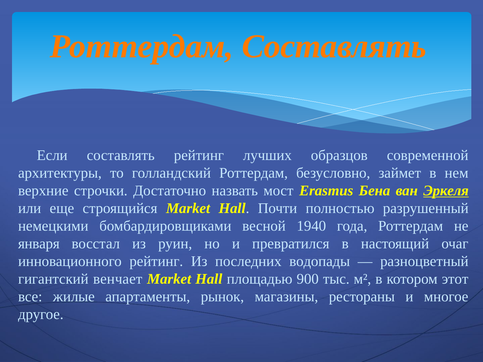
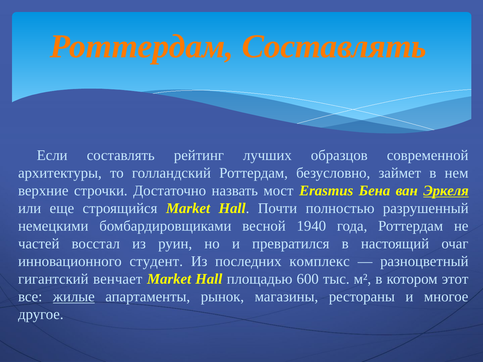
января: января -> частей (39, 244)
инновационного рейтинг: рейтинг -> студент (156, 261)
водопады: водопады -> комплекс (320, 261)
900: 900 -> 600 (308, 279)
жилые underline: none -> present (74, 297)
